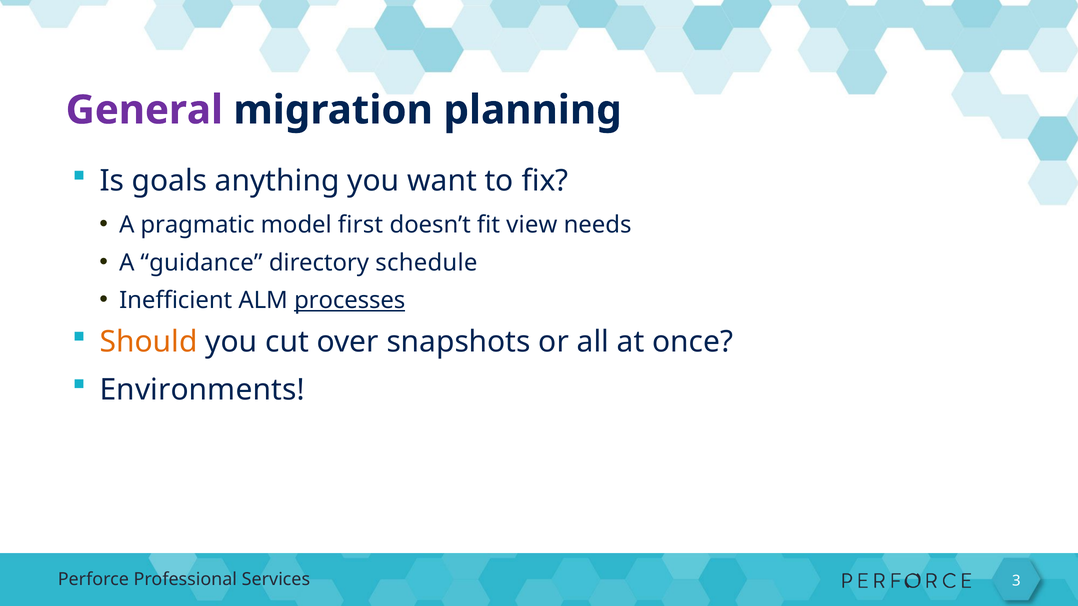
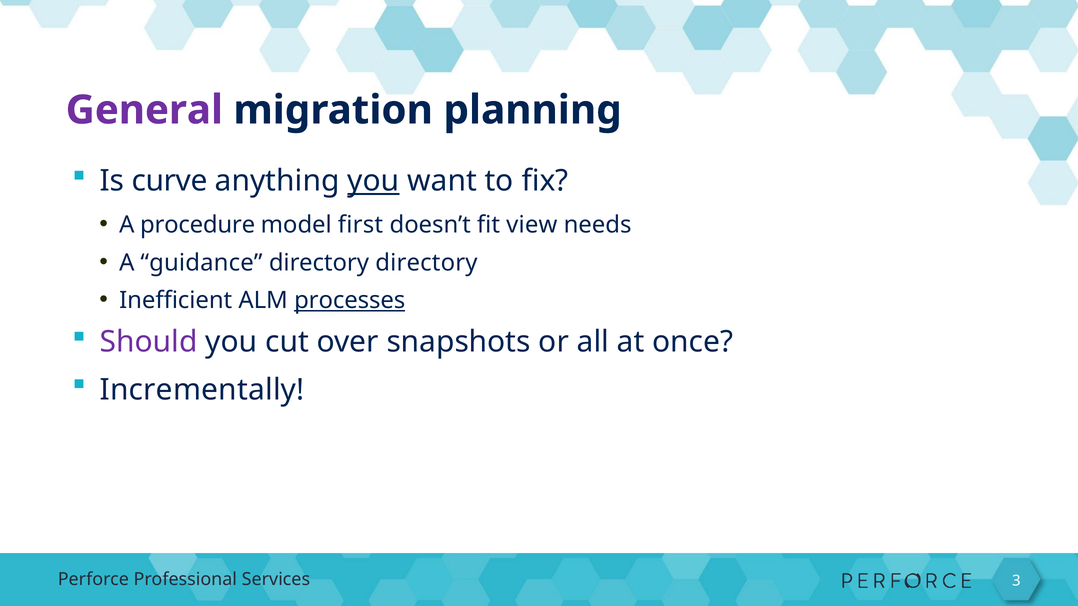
goals: goals -> curve (170, 181)
you underline: none -> present (373, 181)
pragmatic: pragmatic -> procedure (198, 225)
directory schedule: schedule -> directory (426, 263)
Should colour: orange -> purple (149, 342)
Environments: Environments -> Incrementally (202, 390)
